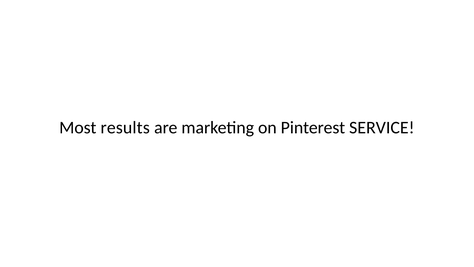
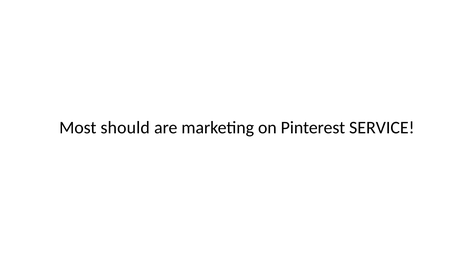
results: results -> should (125, 128)
